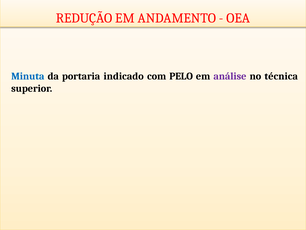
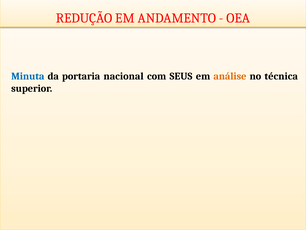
indicado: indicado -> nacional (124, 76)
PELO: PELO -> SEUS (181, 76)
análise colour: purple -> orange (230, 76)
